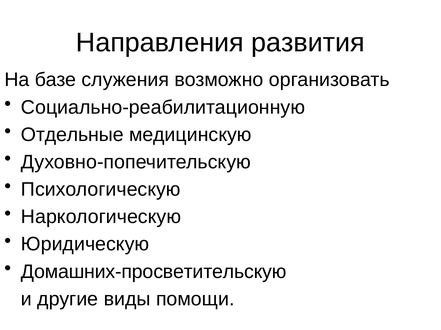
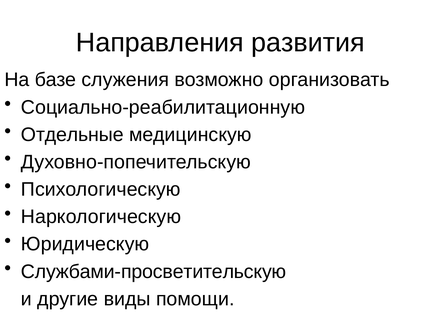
Домашних-просветительскую: Домашних-просветительскую -> Службами-просветительскую (154, 272)
